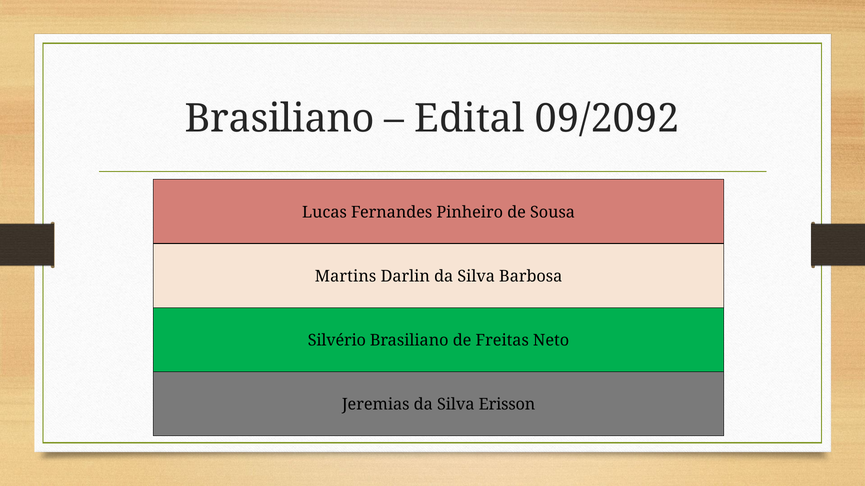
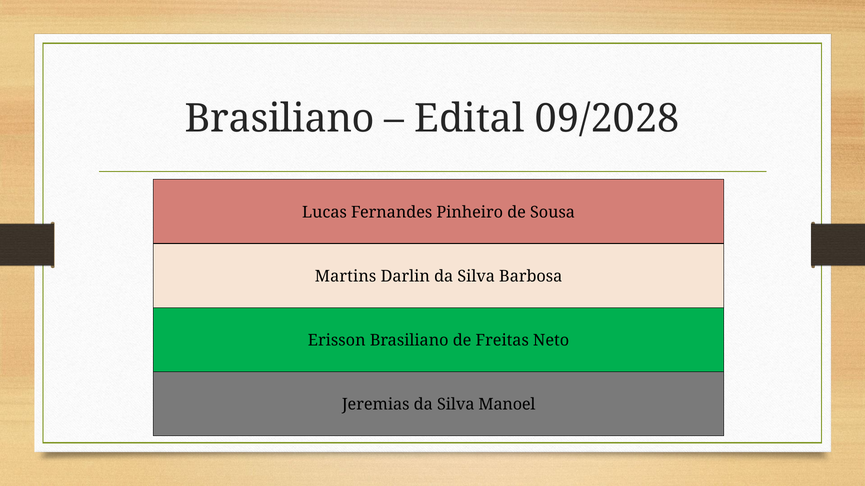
09/2092: 09/2092 -> 09/2028 (607, 119)
Silvério: Silvério -> Erisson (337, 341)
Erisson: Erisson -> Manoel (507, 405)
